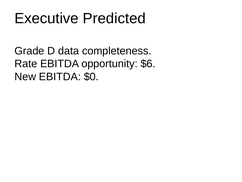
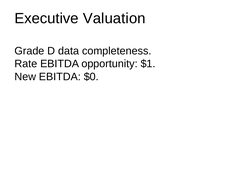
Predicted: Predicted -> Valuation (114, 18)
$6: $6 -> $1 (148, 64)
